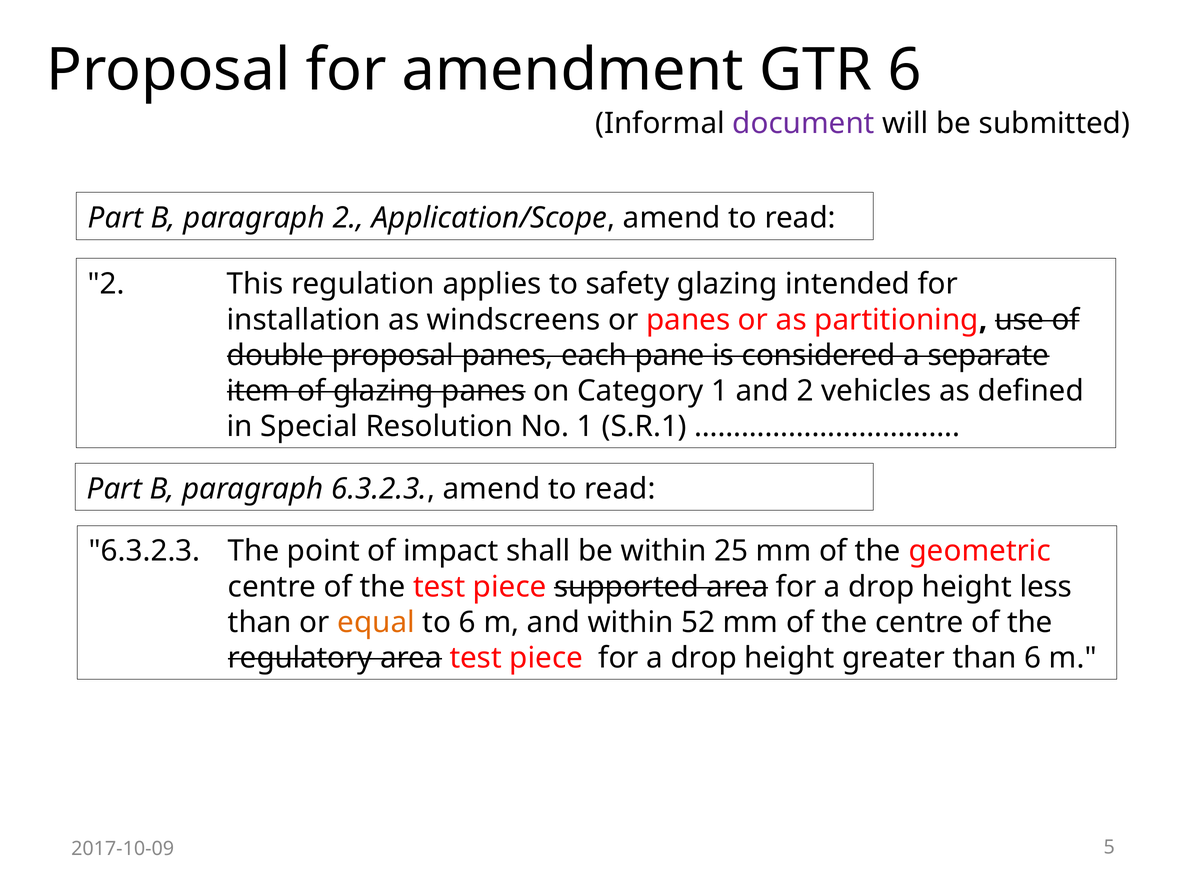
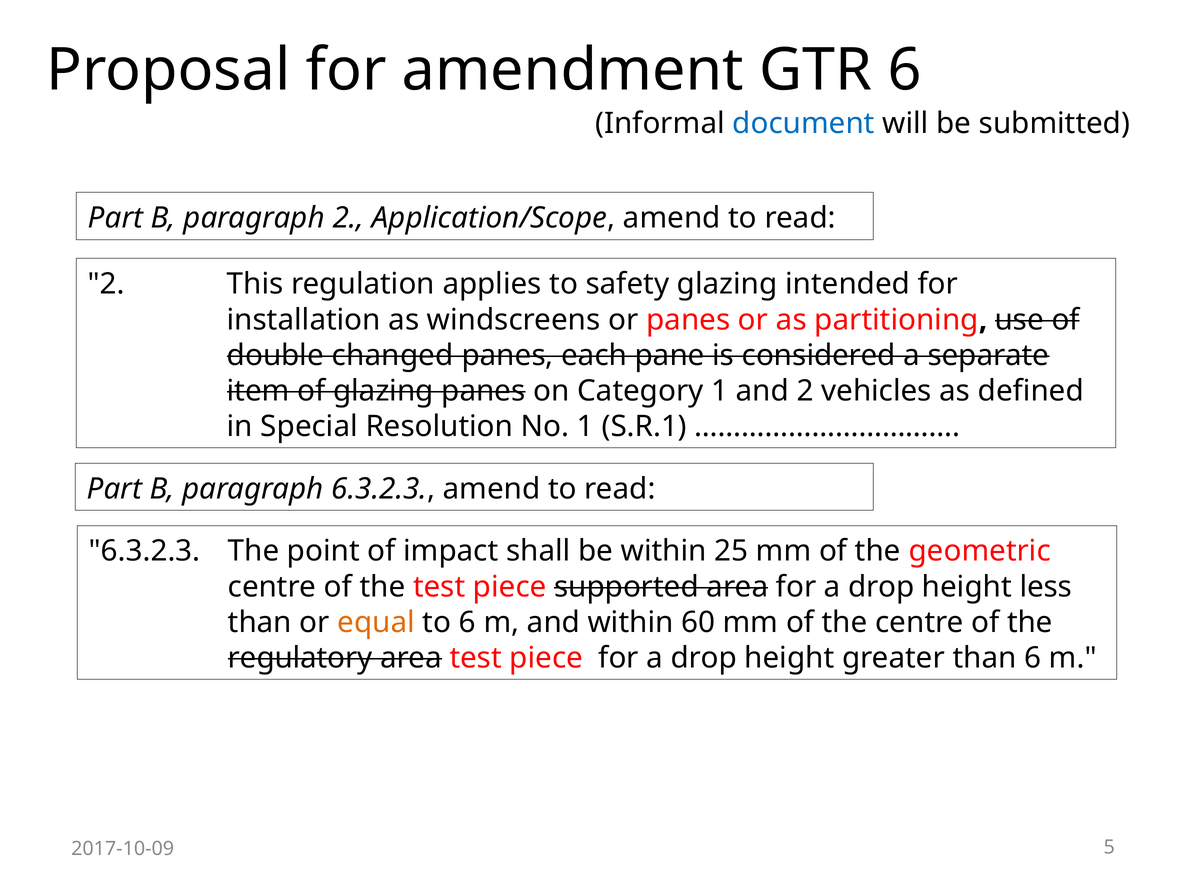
document colour: purple -> blue (804, 124)
double proposal: proposal -> changed (393, 355)
52: 52 -> 60 (698, 623)
